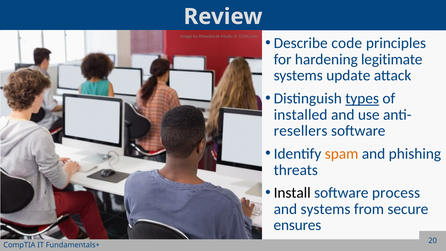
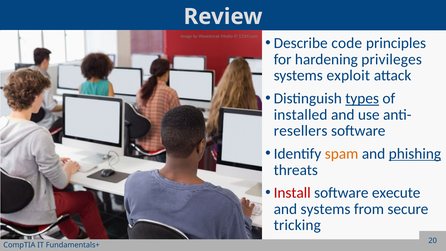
legitimate: legitimate -> privileges (392, 59)
update: update -> exploit (348, 76)
phishing underline: none -> present (415, 154)
Install colour: black -> red (292, 193)
process: process -> execute (396, 193)
ensures: ensures -> tricking (297, 225)
